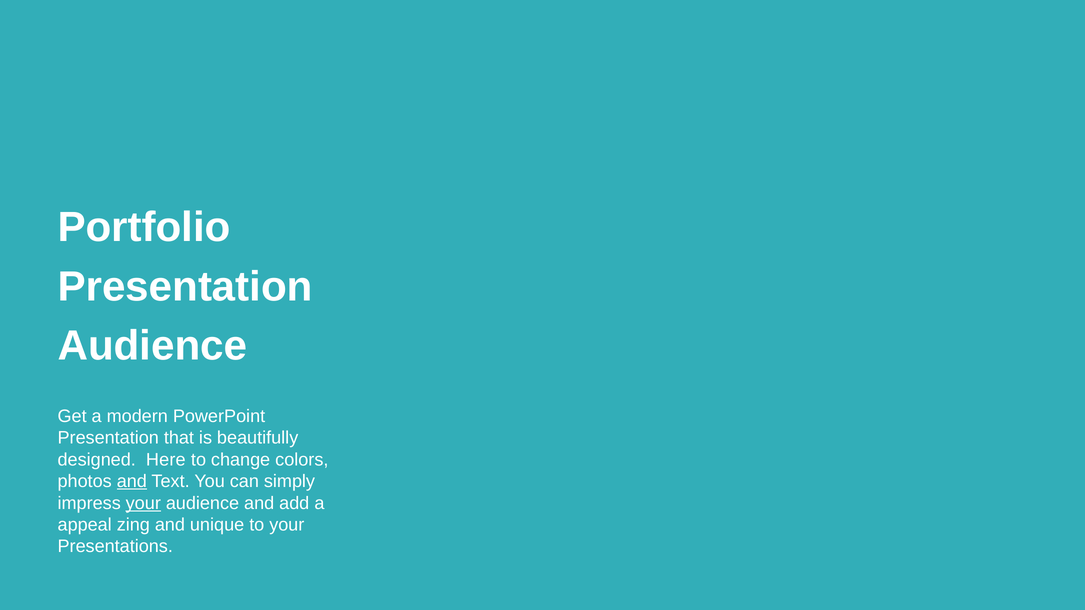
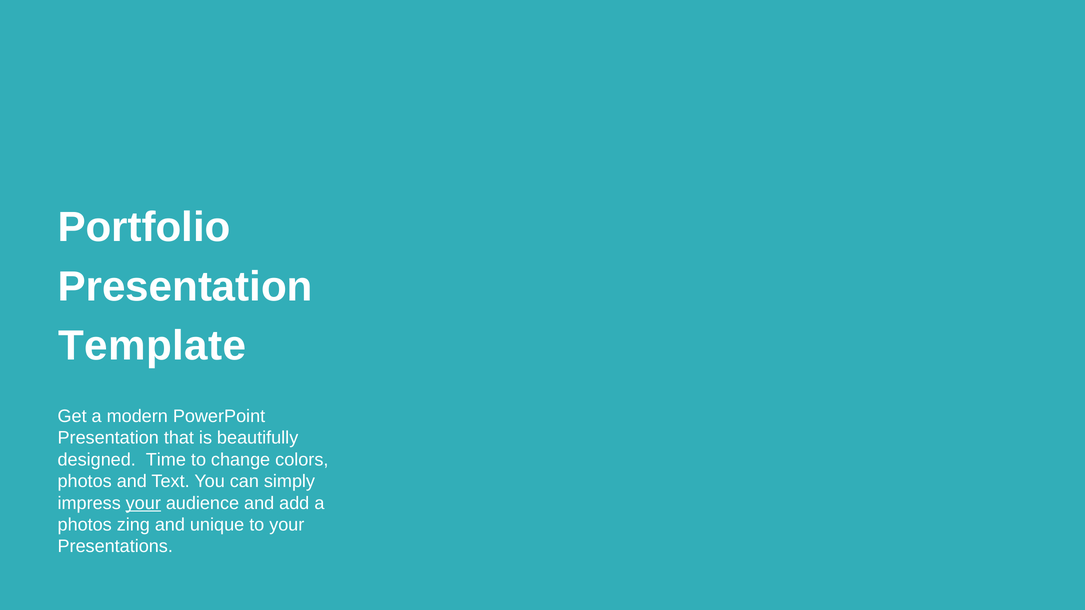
Audience: Audience -> Template (152, 346)
Here: Here -> Time (166, 460)
and underline: present -> none (132, 482)
appeal: appeal -> photos (85, 525)
